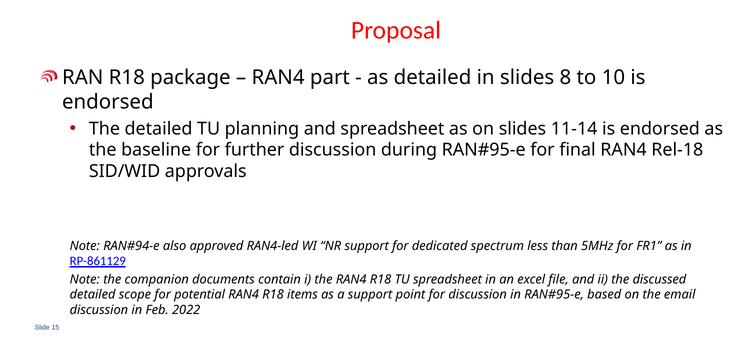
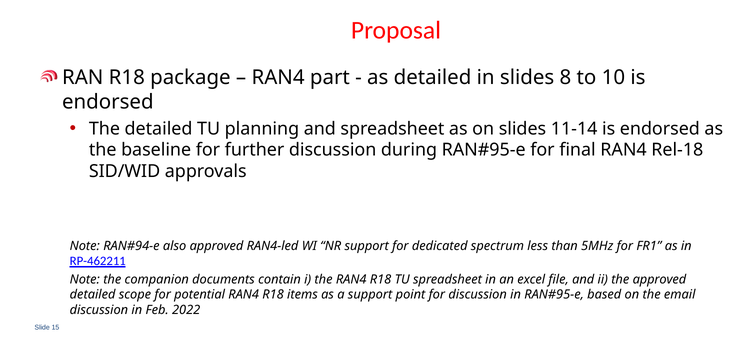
RP-861129: RP-861129 -> RP-462211 (98, 261)
the discussed: discussed -> approved (659, 280)
